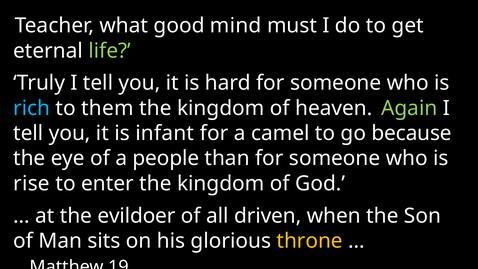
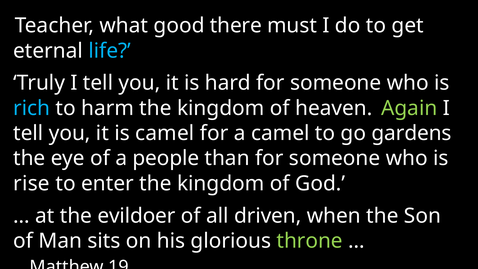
mind: mind -> there (236, 26)
life colour: light green -> light blue (110, 51)
them: them -> harm (108, 108)
is infant: infant -> camel (165, 133)
because: because -> gardens (412, 133)
throne colour: yellow -> light green (310, 241)
